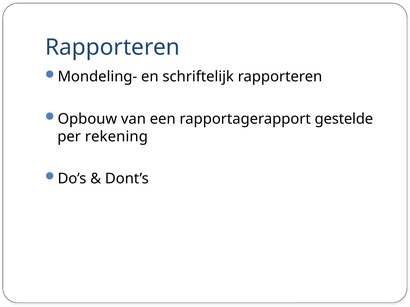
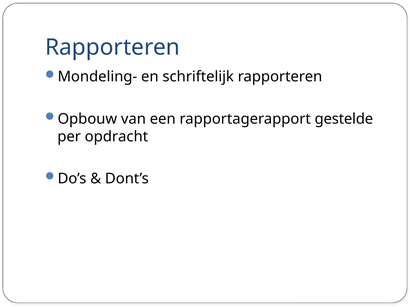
rekening: rekening -> opdracht (116, 137)
